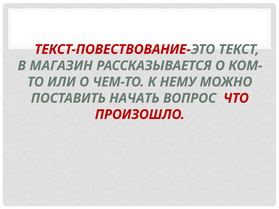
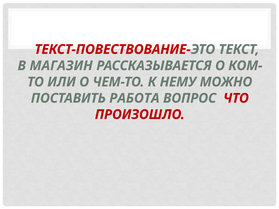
НАЧАТЬ: НАЧАТЬ -> РАБОТА (134, 98)
